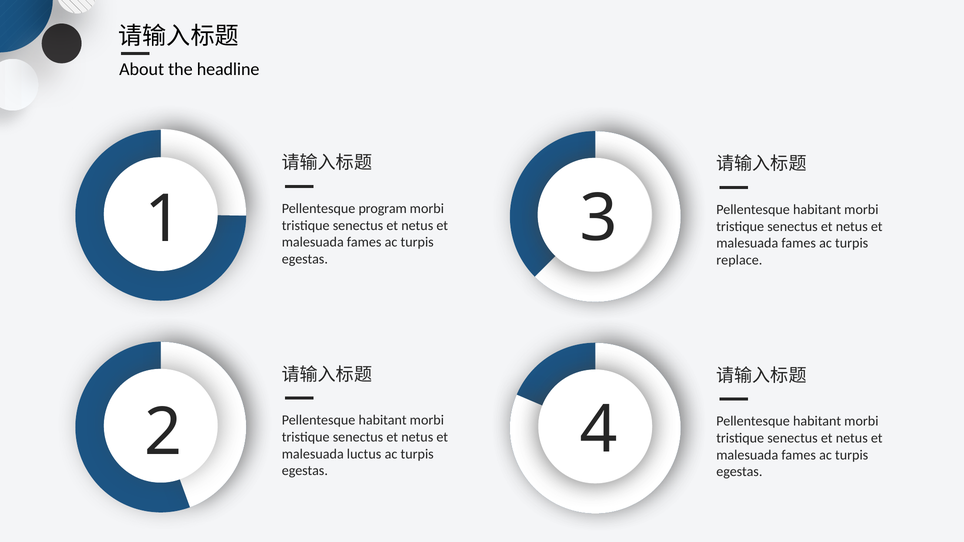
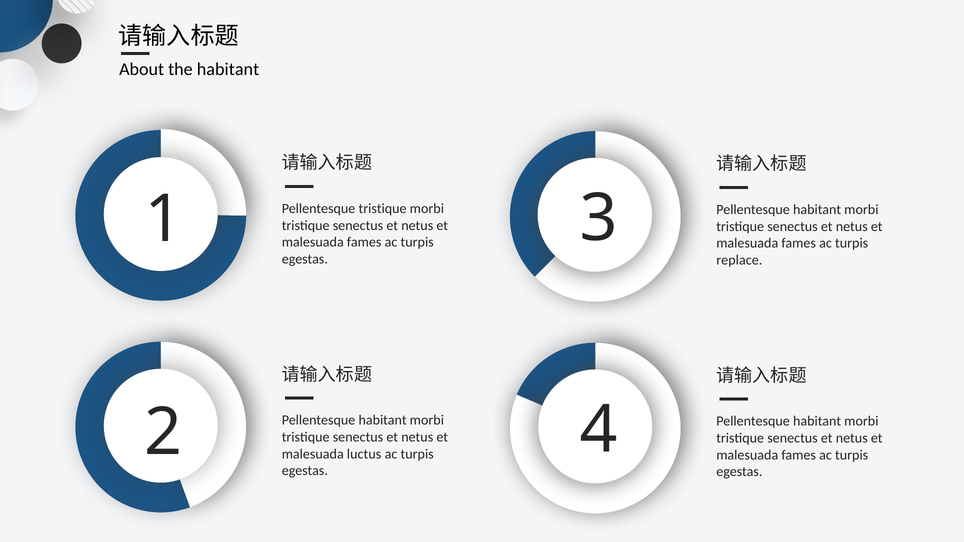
the headline: headline -> habitant (228, 69)
Pellentesque program: program -> tristique (383, 209)
